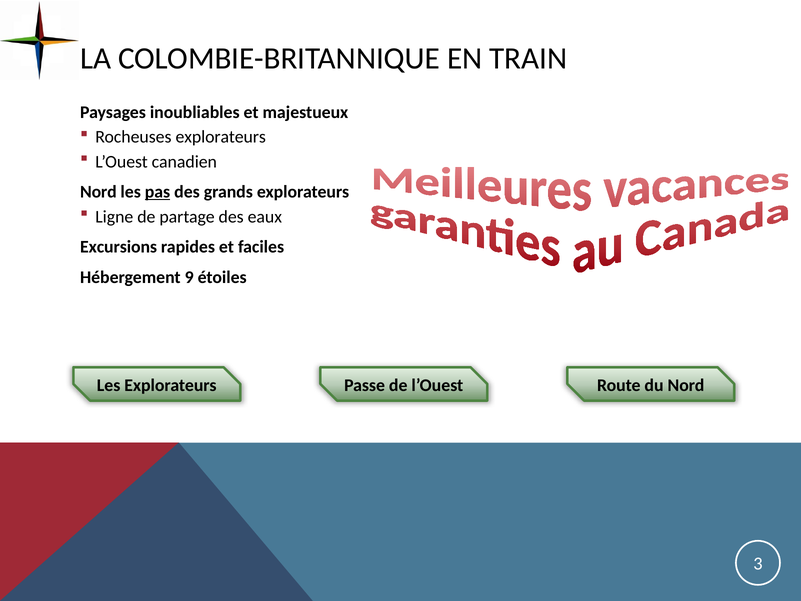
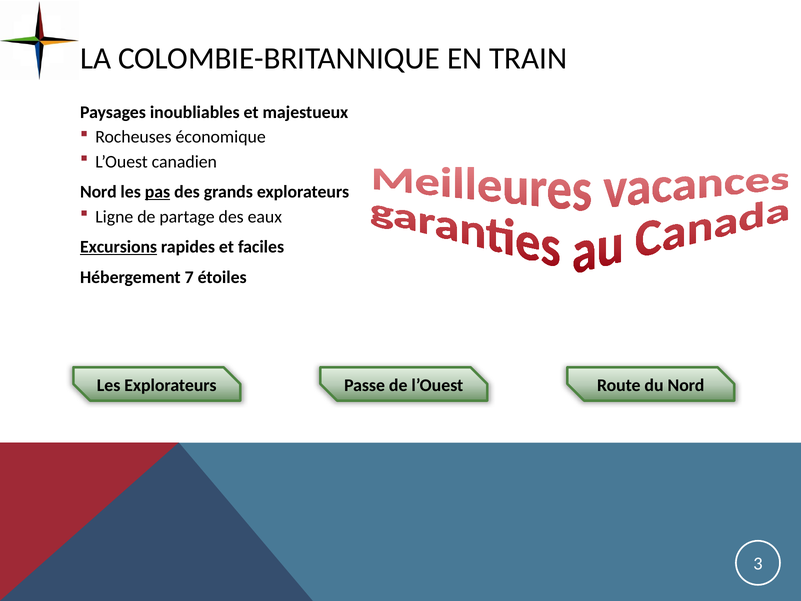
Rocheuses explorateurs: explorateurs -> économique (221, 137)
Excursions underline: none -> present (119, 247)
9: 9 -> 7 (189, 277)
